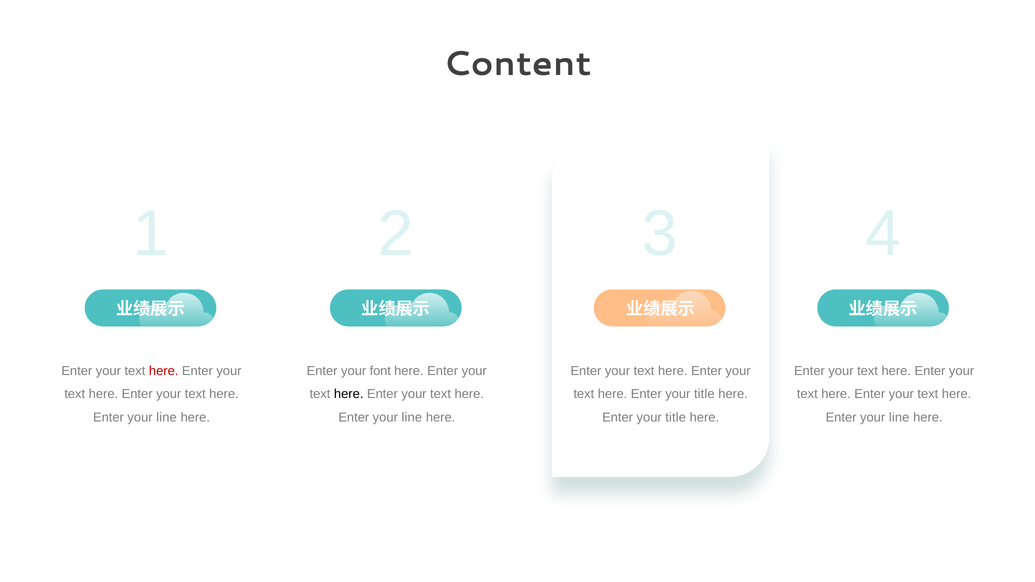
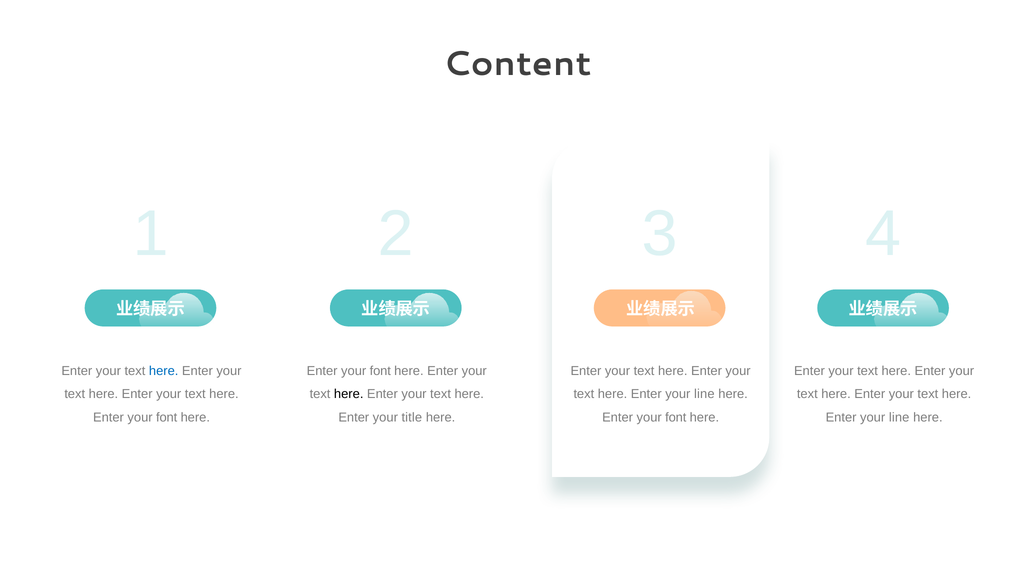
here colour: red -> blue (164, 371)
title: title -> line (704, 394)
line: line -> font (167, 417)
line: line -> title (412, 417)
title: title -> font (676, 417)
